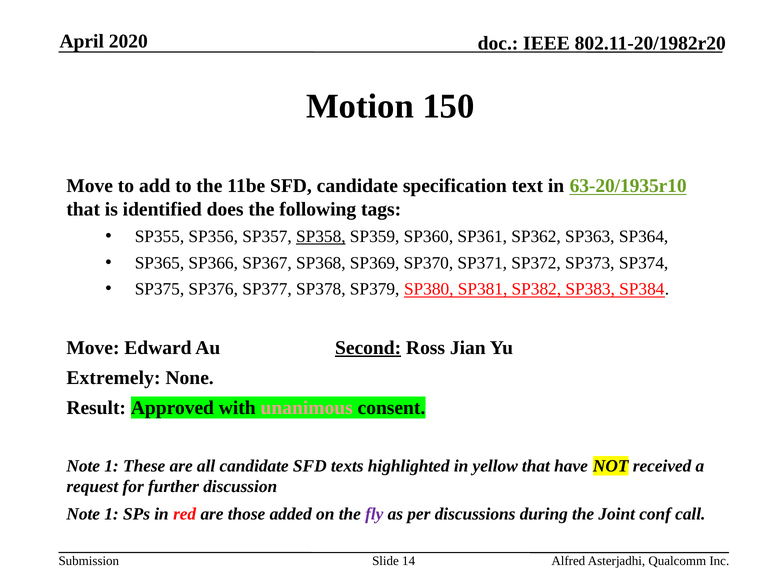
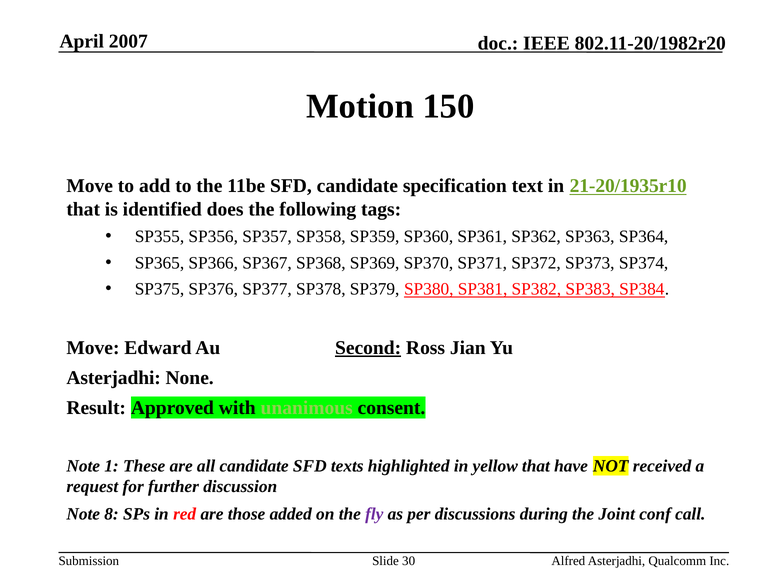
2020: 2020 -> 2007 (128, 41)
63-20/1935r10: 63-20/1935r10 -> 21-20/1935r10 (628, 186)
SP358 underline: present -> none (321, 237)
Extremely: Extremely -> Asterjadhi (114, 378)
unanimous colour: pink -> light green (307, 408)
1: 1 -> 8 (112, 515)
14: 14 -> 30 (409, 562)
